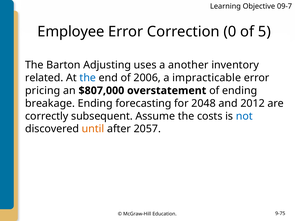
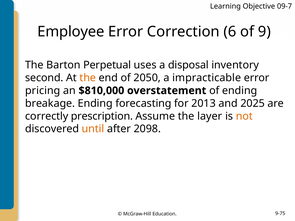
0: 0 -> 6 (230, 32)
5: 5 -> 9 (264, 32)
Adjusting: Adjusting -> Perpetual (107, 65)
another: another -> disposal (188, 65)
related: related -> second (44, 78)
the colour: blue -> orange (88, 78)
2006: 2006 -> 2050 (147, 78)
$807,000: $807,000 -> $810,000 (101, 91)
2048: 2048 -> 2013 (204, 103)
2012: 2012 -> 2025 (253, 103)
subsequent: subsequent -> prescription (102, 116)
costs: costs -> layer (210, 116)
not colour: blue -> orange (244, 116)
2057: 2057 -> 2098 (147, 129)
